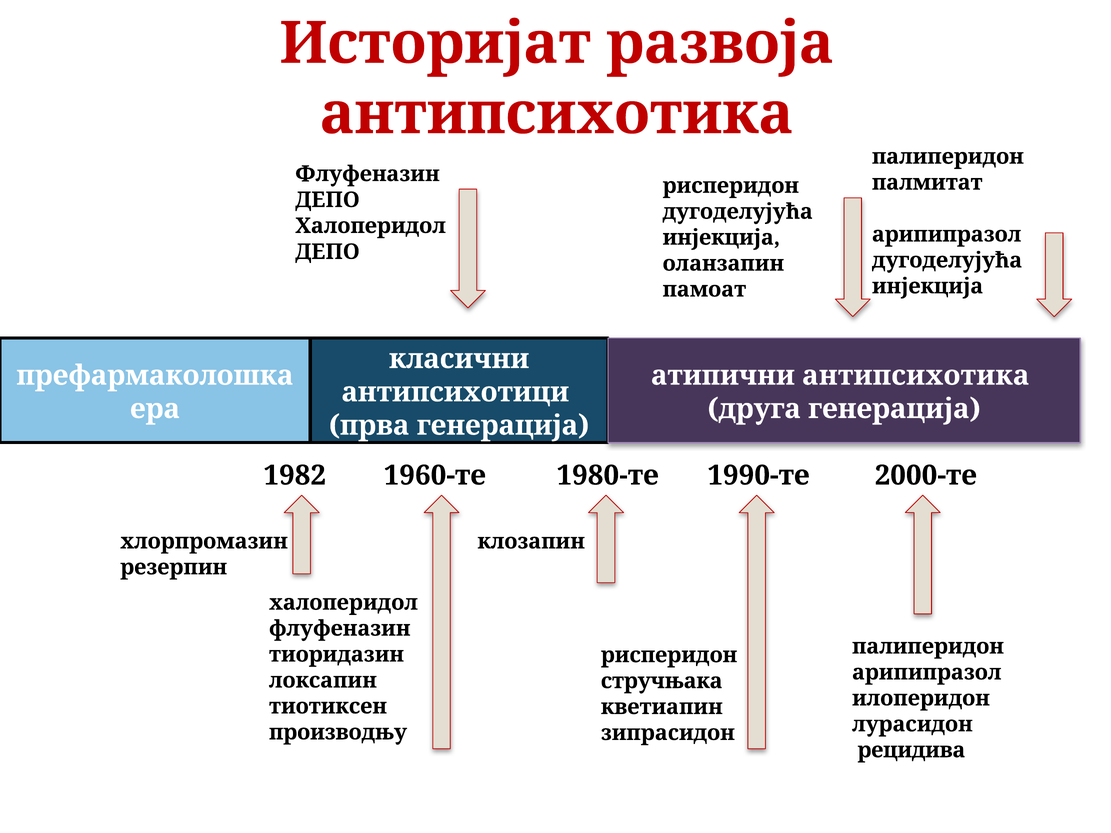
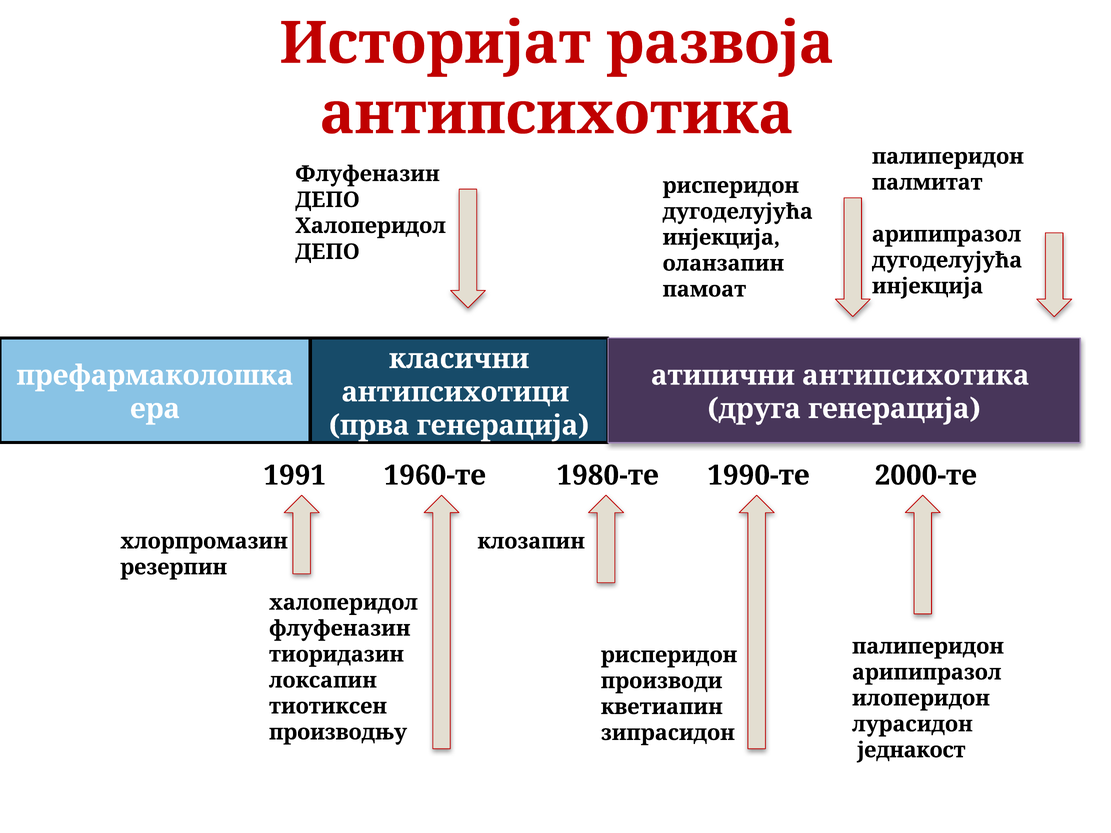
1982: 1982 -> 1991 (295, 476)
стручњака: стручњака -> производи (662, 681)
рецидива: рецидива -> једнакост (911, 750)
